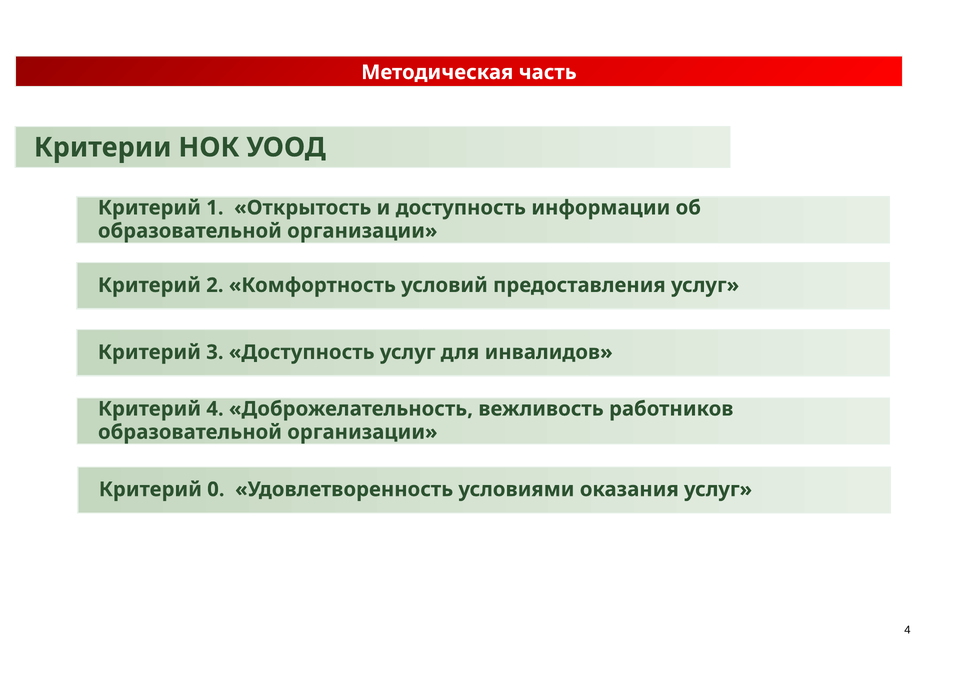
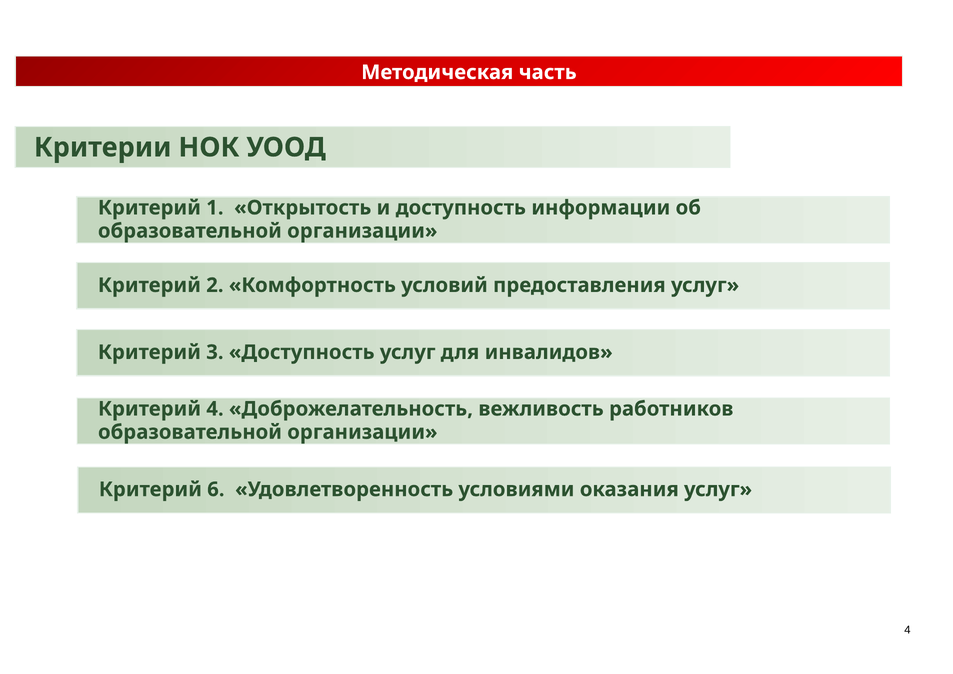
0: 0 -> 6 (216, 489)
